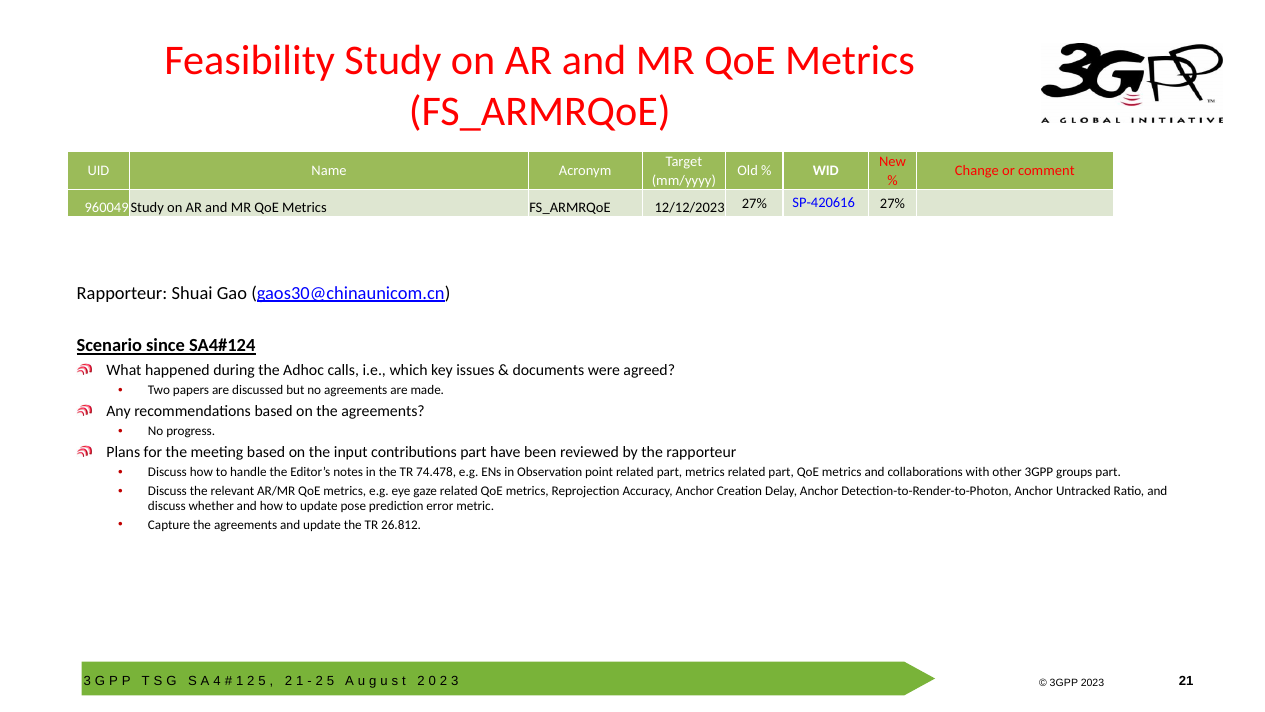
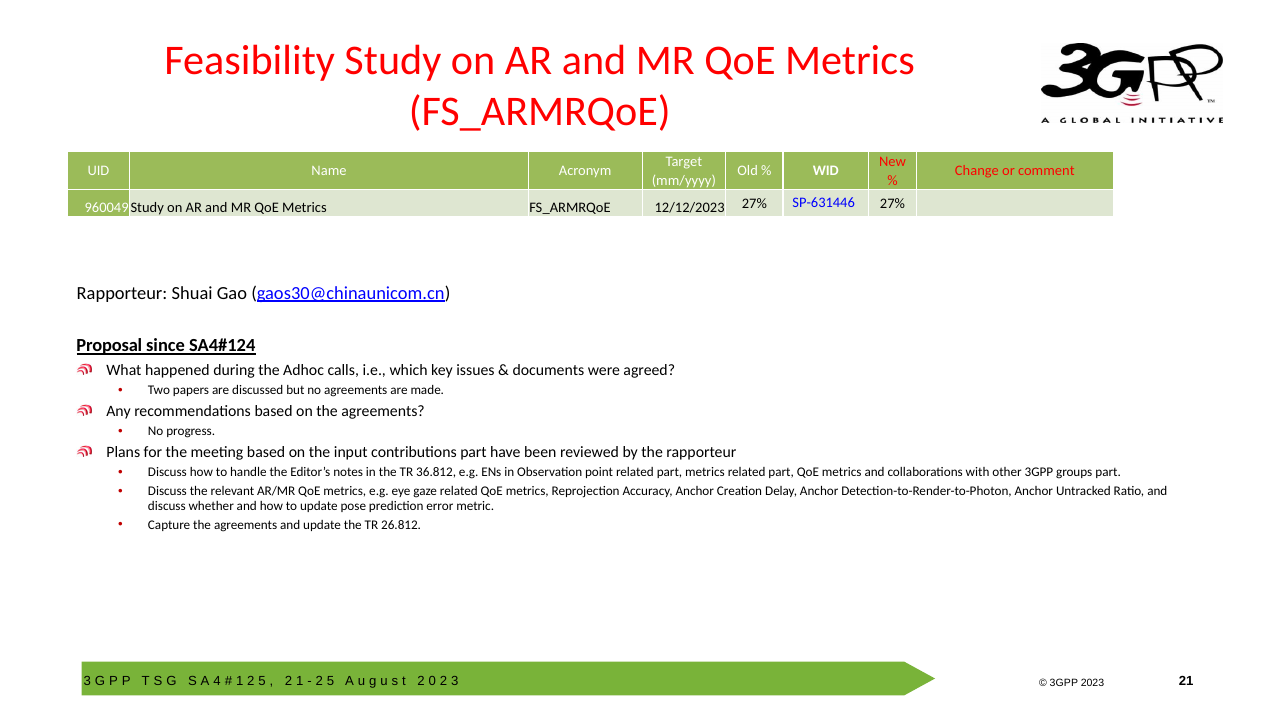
SP-420616: SP-420616 -> SP-631446 (824, 203)
Scenario: Scenario -> Proposal (109, 345)
74.478: 74.478 -> 36.812 (436, 472)
